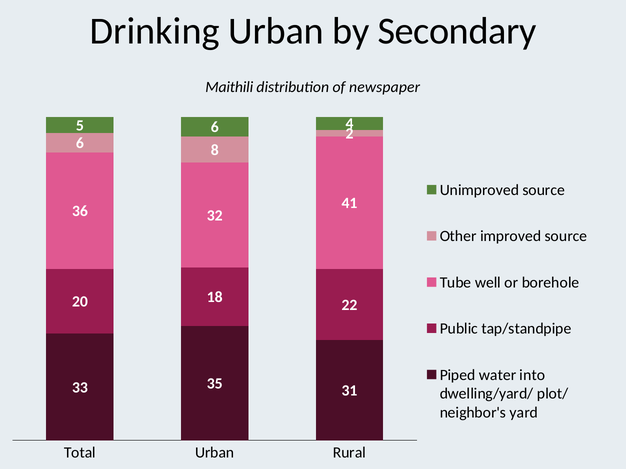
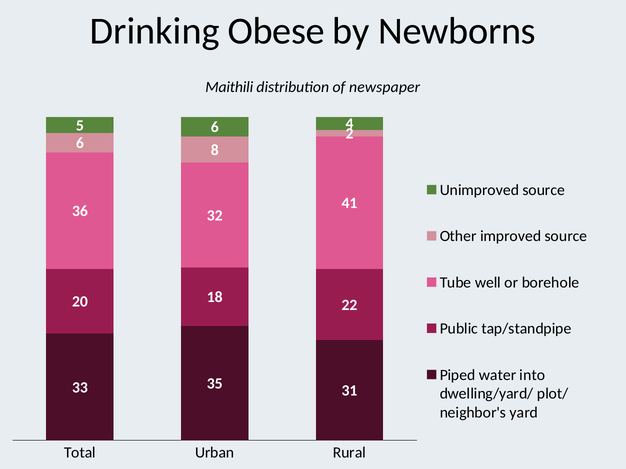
Drinking Urban: Urban -> Obese (276, 31)
Secondary: Secondary -> Newborns (457, 31)
